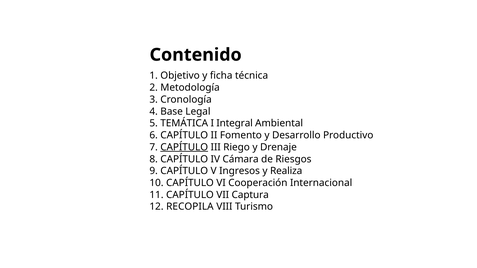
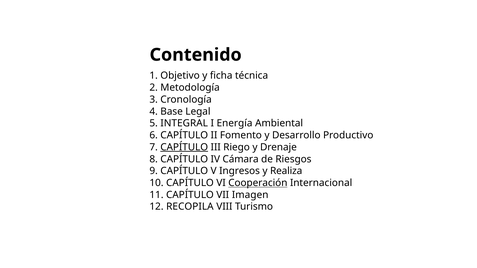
TEMÁTICA: TEMÁTICA -> INTEGRAL (184, 123)
Integral: Integral -> Energía (235, 123)
Cooperación underline: none -> present (258, 183)
Captura: Captura -> Imagen (250, 195)
